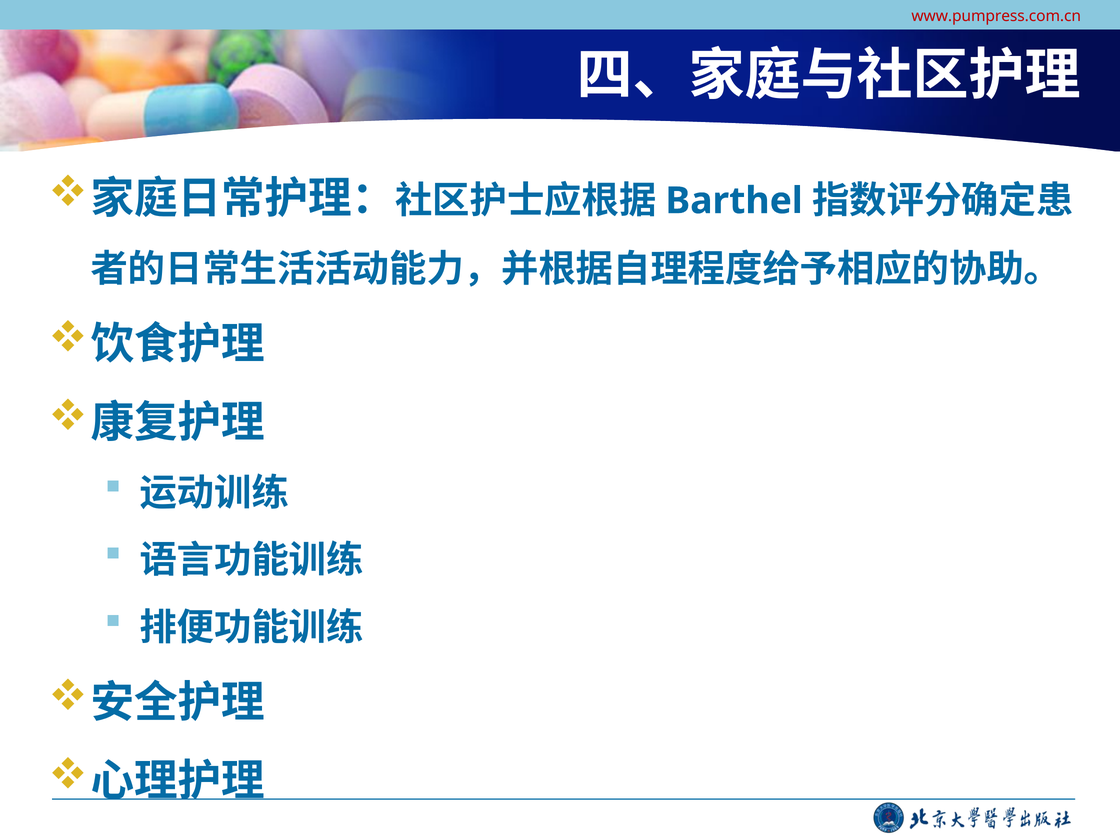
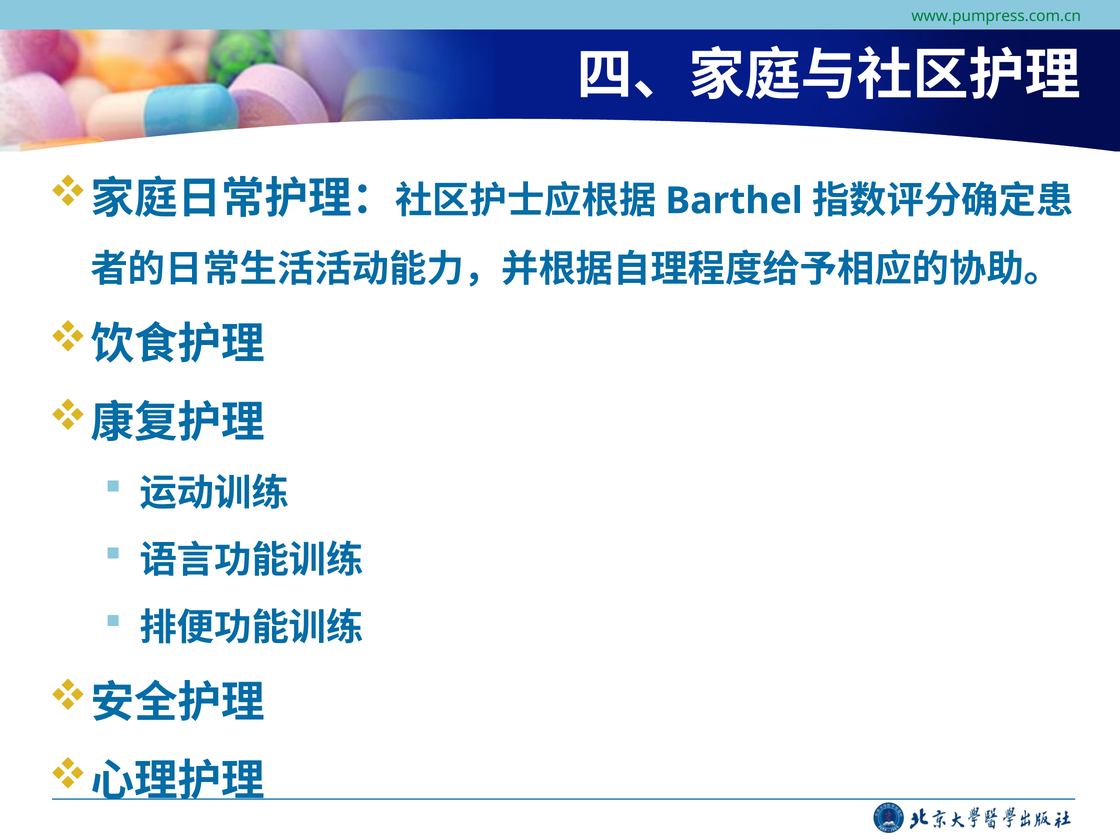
www.pumpress.com.cn colour: red -> green (996, 16)
